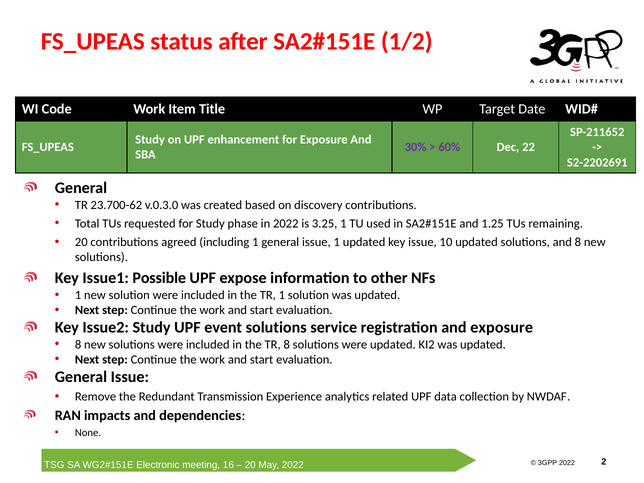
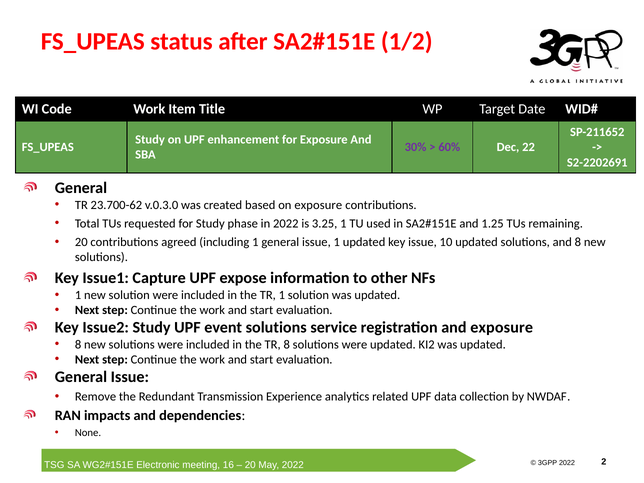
on discovery: discovery -> exposure (318, 205)
Possible: Possible -> Capture (159, 278)
